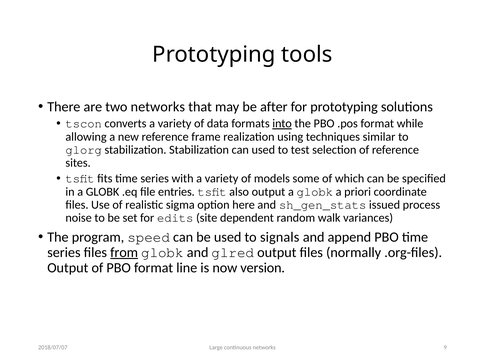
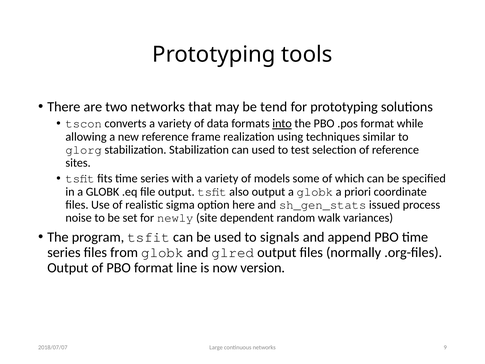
after: after -> tend (274, 107)
file entries: entries -> output (176, 192)
edits: edits -> newly (175, 218)
program speed: speed -> tsfit (149, 237)
from underline: present -> none (124, 252)
